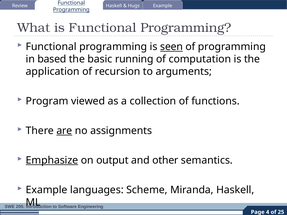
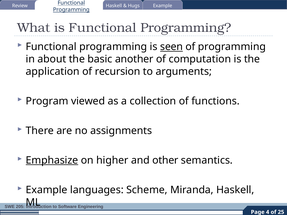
based: based -> about (52, 59)
running: running -> another (134, 59)
are underline: present -> none (64, 131)
output: output -> higher (112, 160)
